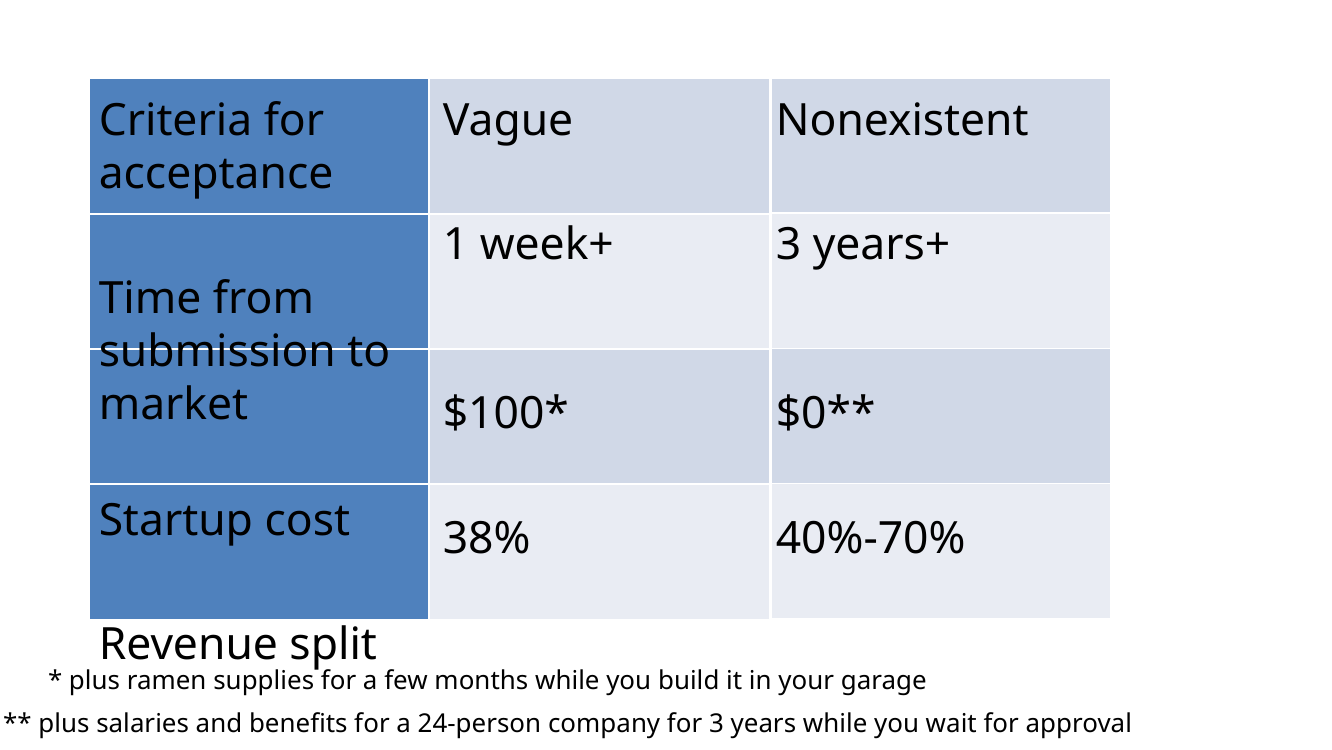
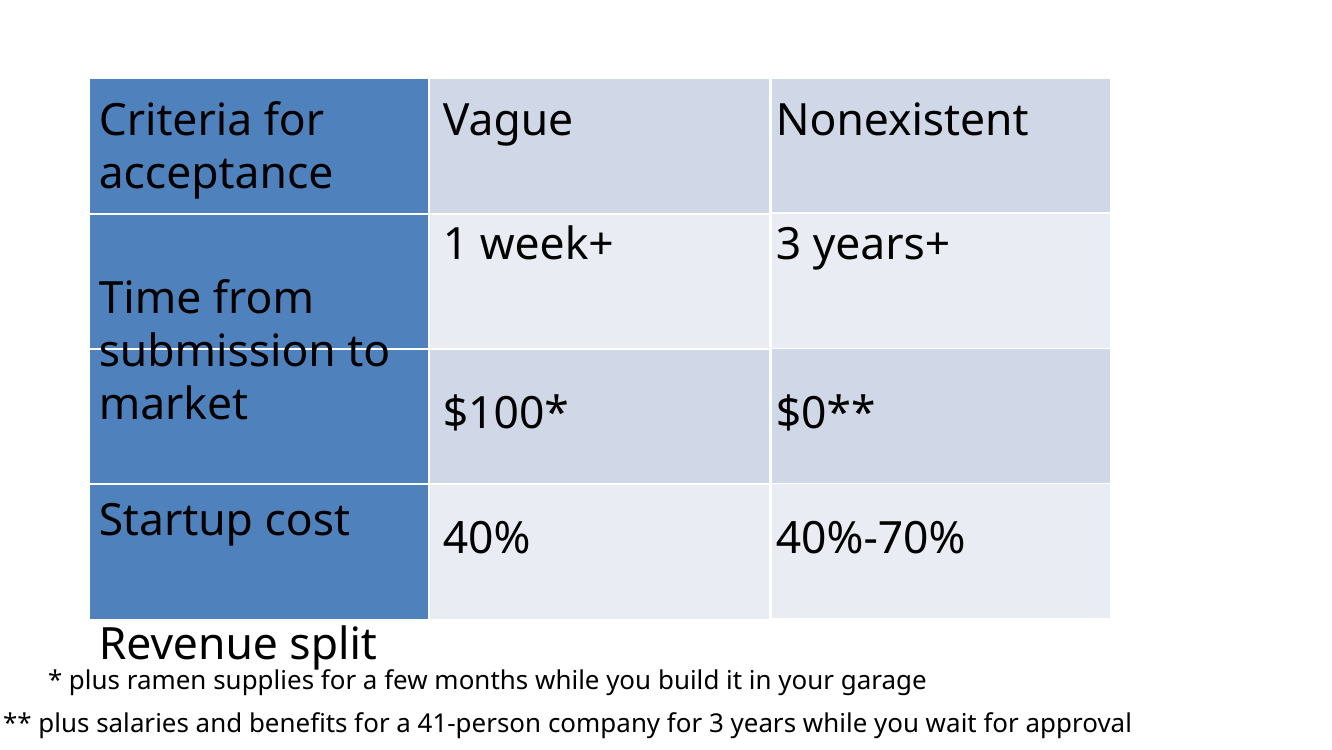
38%: 38% -> 40% (487, 538)
24-person: 24-person -> 41-person (479, 723)
